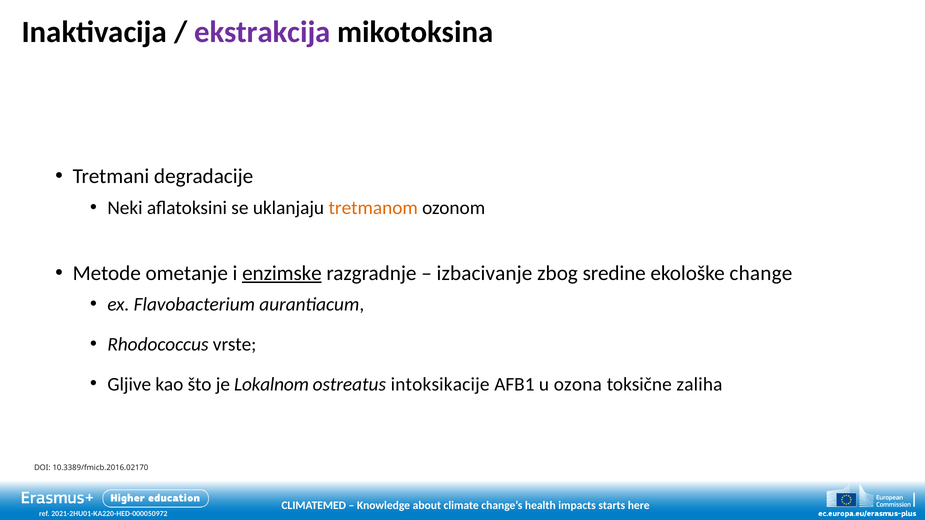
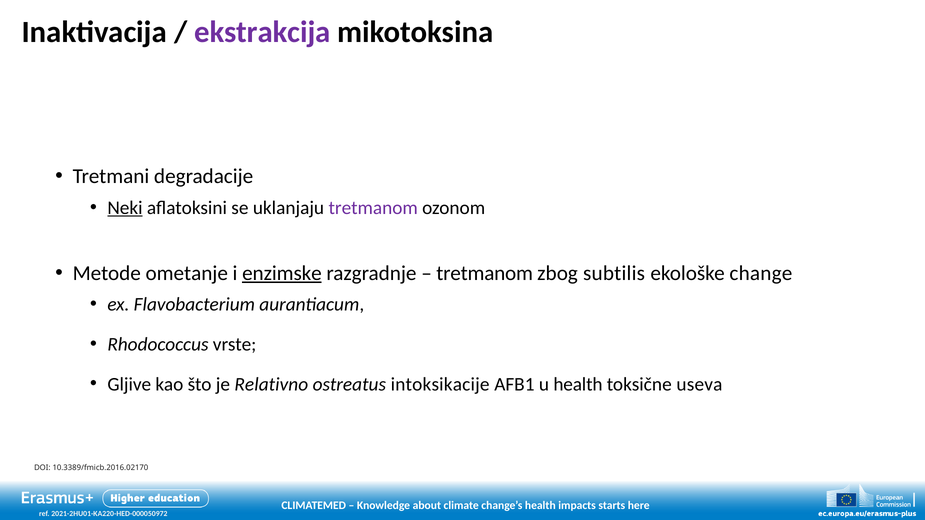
Neki underline: none -> present (125, 208)
tretmanom colour: orange -> purple (373, 208)
izbacivanje: izbacivanje -> tretmanom (485, 273)
sredine: sredine -> subtilis (614, 273)
Lokalnom: Lokalnom -> Relativno (271, 384)
u ozona: ozona -> health (578, 384)
zaliha: zaliha -> useva (699, 384)
